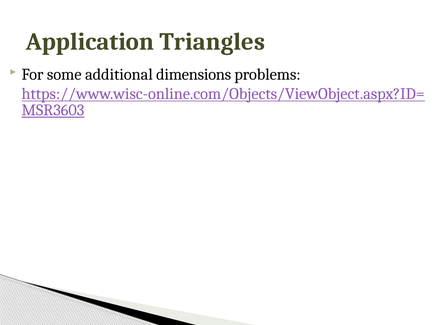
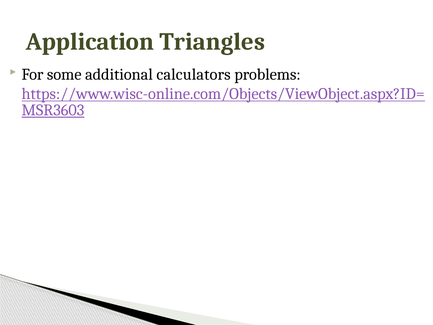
dimensions: dimensions -> calculators (193, 74)
